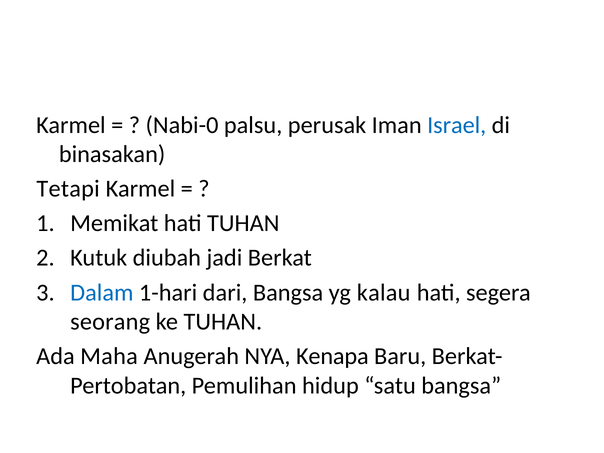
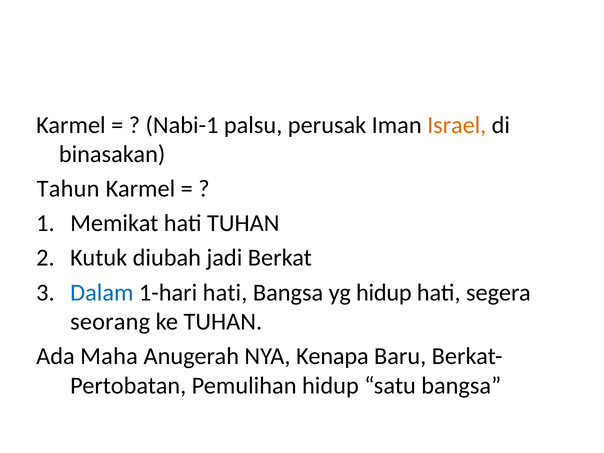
Nabi-0: Nabi-0 -> Nabi-1 (182, 125)
Israel colour: blue -> orange (457, 125)
Tetapi: Tetapi -> Tahun (68, 189)
1-hari dari: dari -> hati (225, 293)
yg kalau: kalau -> hidup (384, 293)
